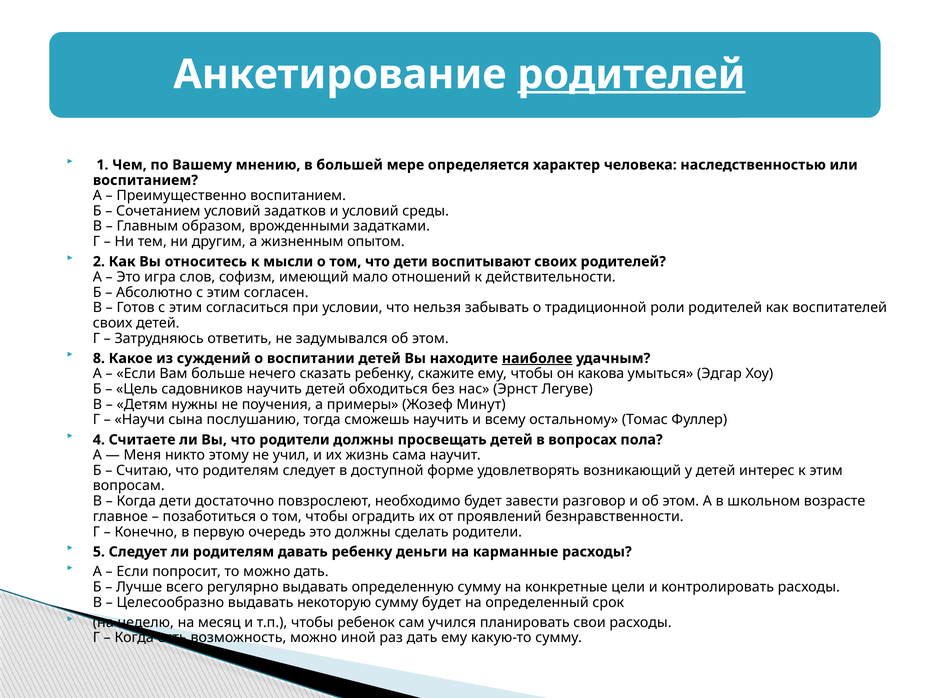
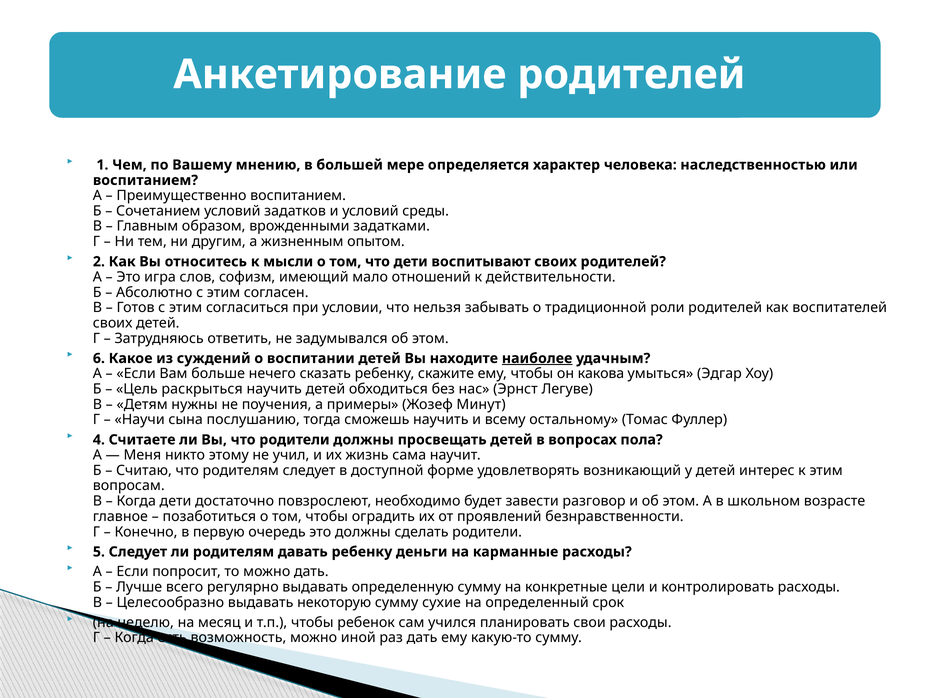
родителей underline: present -> none (631, 75)
8: 8 -> 6 (99, 358)
садовников: садовников -> раскрыться (202, 389)
сумму будет: будет -> сухие (442, 602)
